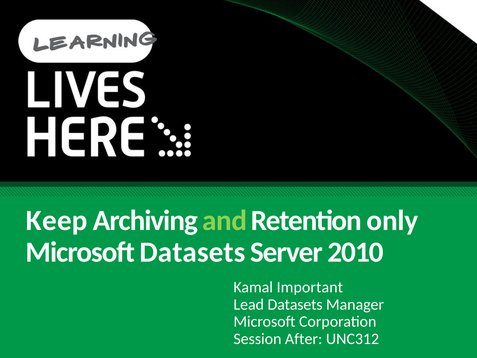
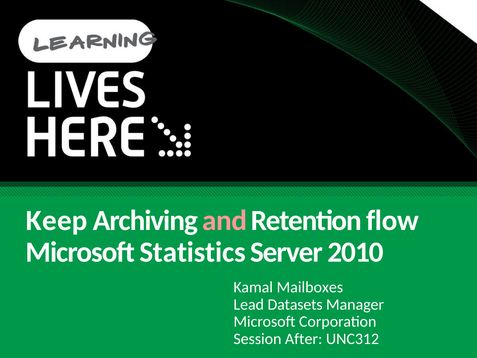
and colour: light green -> pink (225, 221)
only: only -> flow (392, 221)
Microsoft Datasets: Datasets -> Statistics (193, 252)
Important: Important -> Mailboxes (310, 287)
